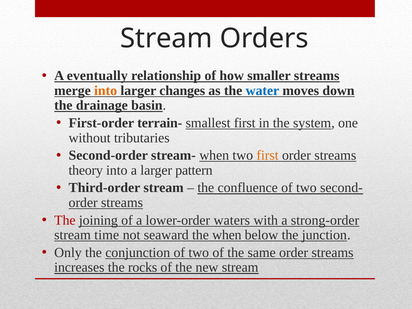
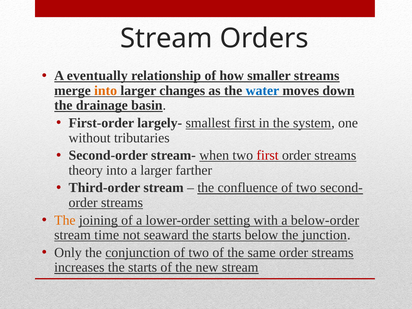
terrain-: terrain- -> largely- (160, 123)
first colour: orange -> red (268, 155)
pattern: pattern -> farther (194, 170)
The colour: red -> orange (65, 220)
waters: waters -> setting (232, 220)
strong-order: strong-order -> below-order (325, 220)
when: when -> starts (227, 235)
increases the rocks: rocks -> starts (143, 267)
